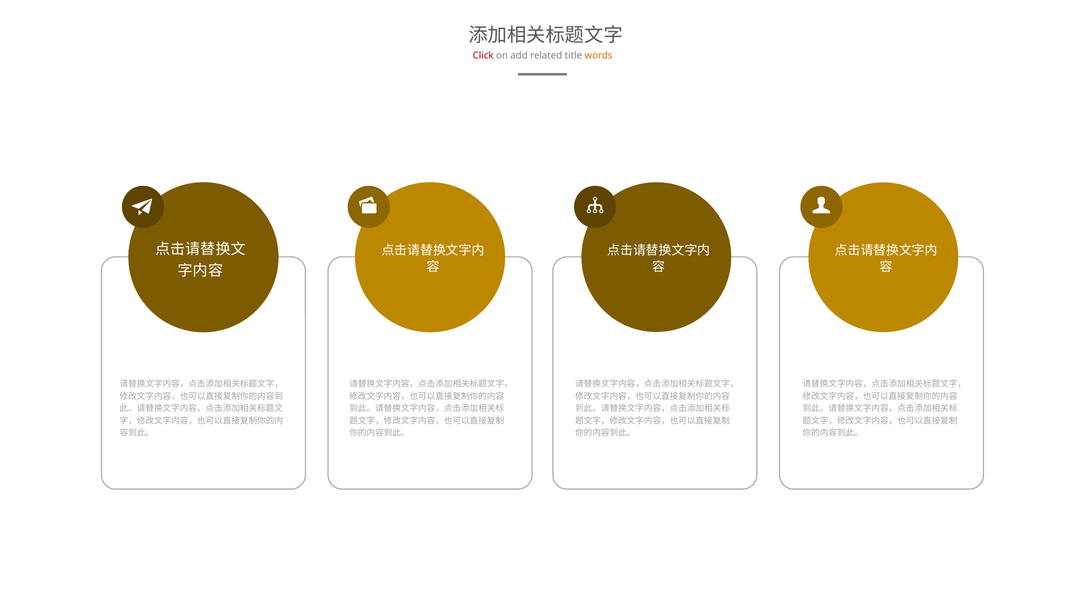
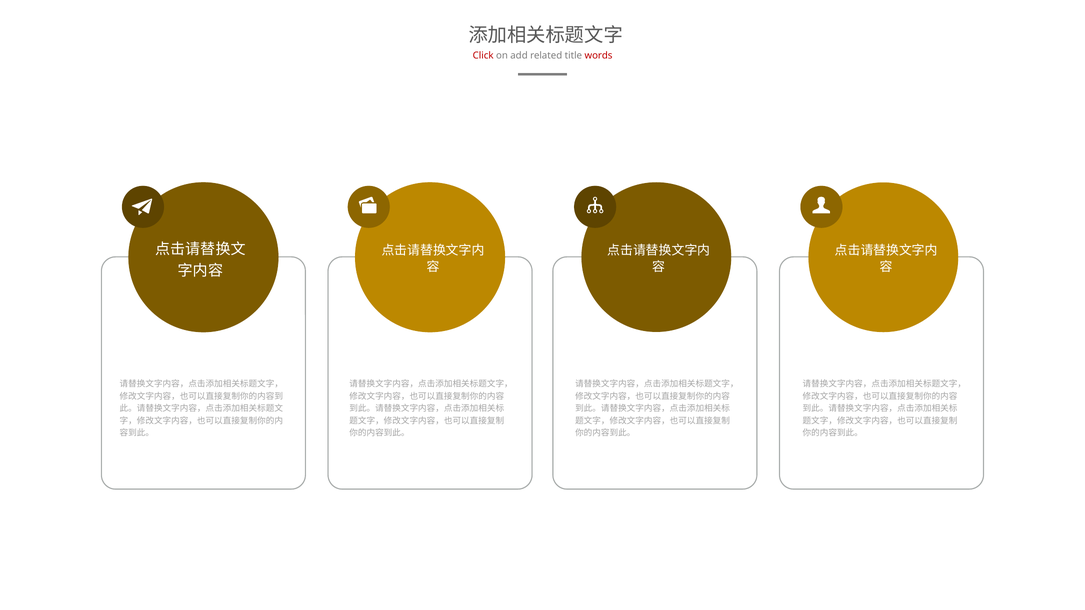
words colour: orange -> red (599, 56)
